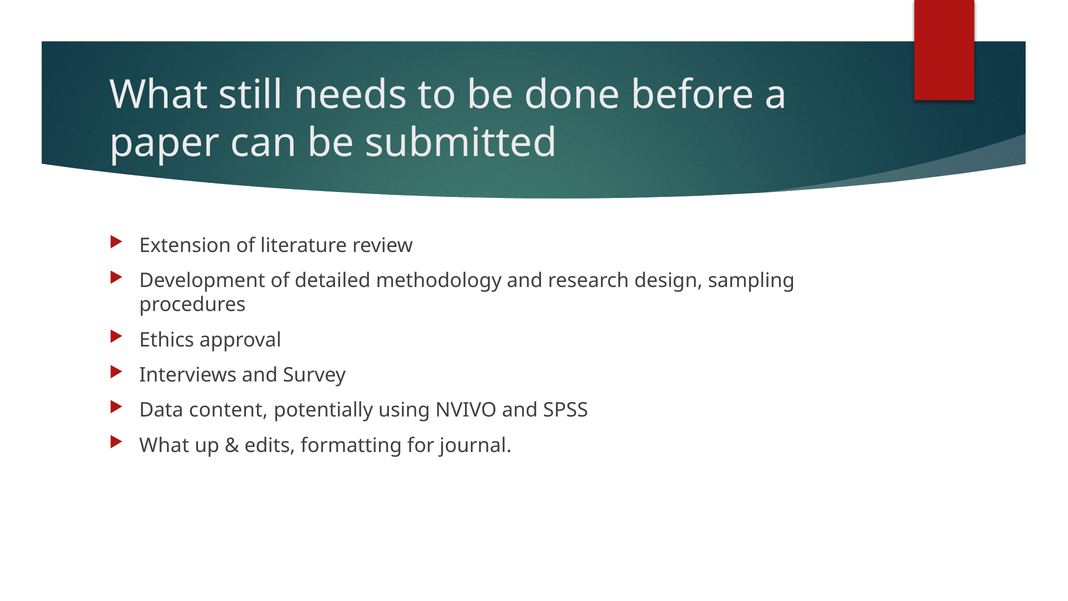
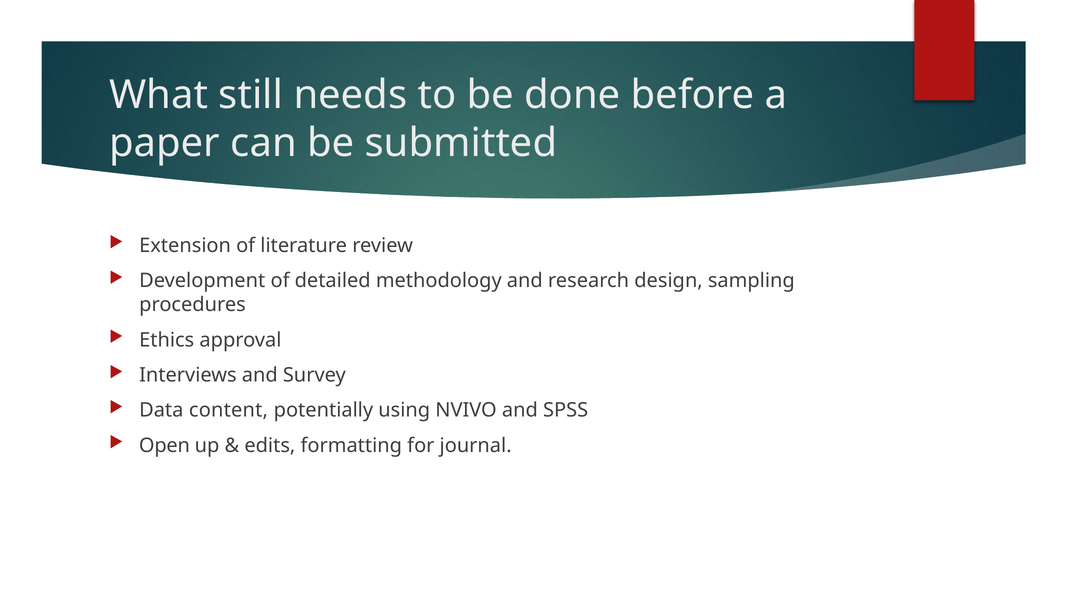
What: What -> Open (164, 445)
